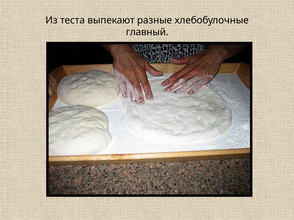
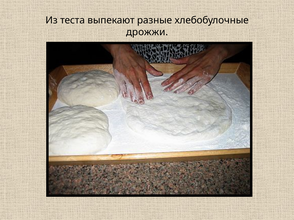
главный: главный -> дрожжи (147, 32)
